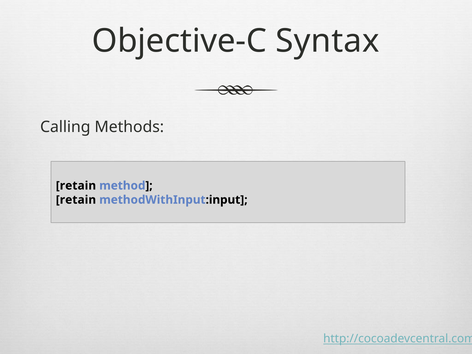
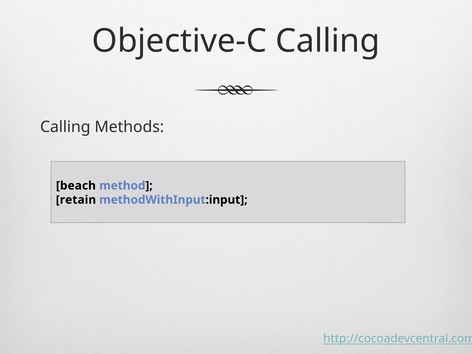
Objective-C Syntax: Syntax -> Calling (328, 41)
retain: retain -> beach (76, 186)
